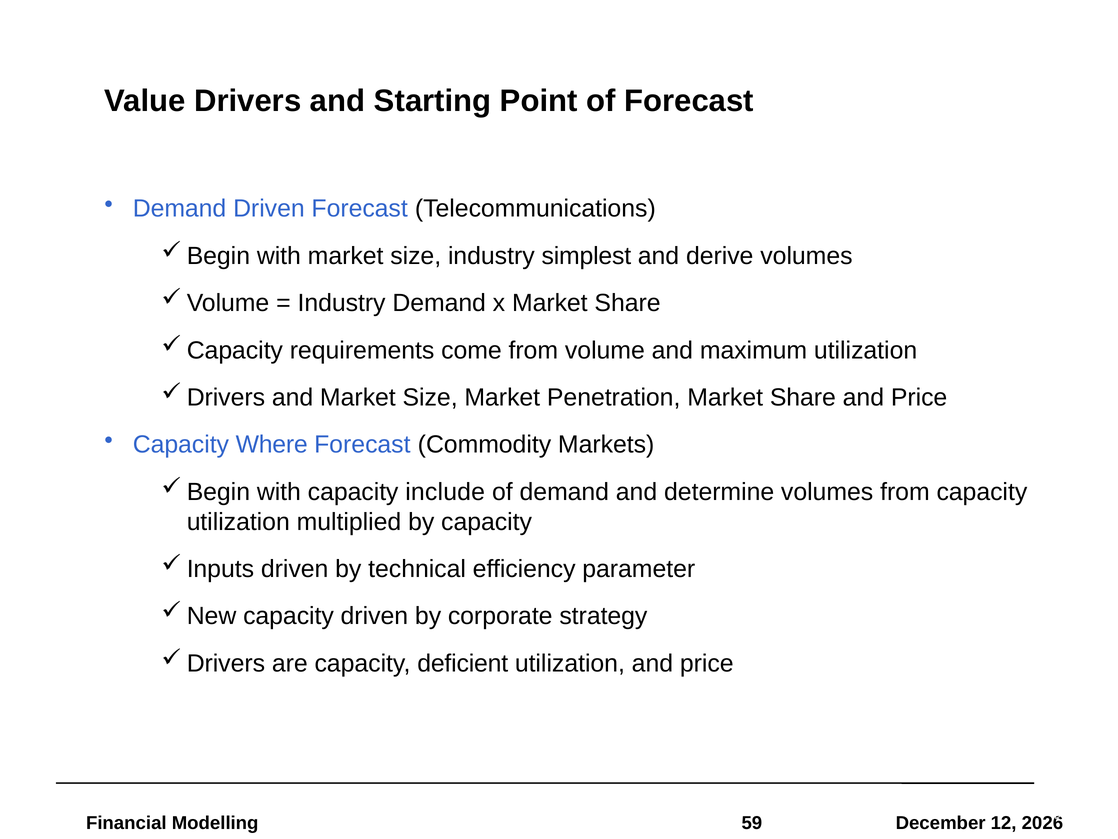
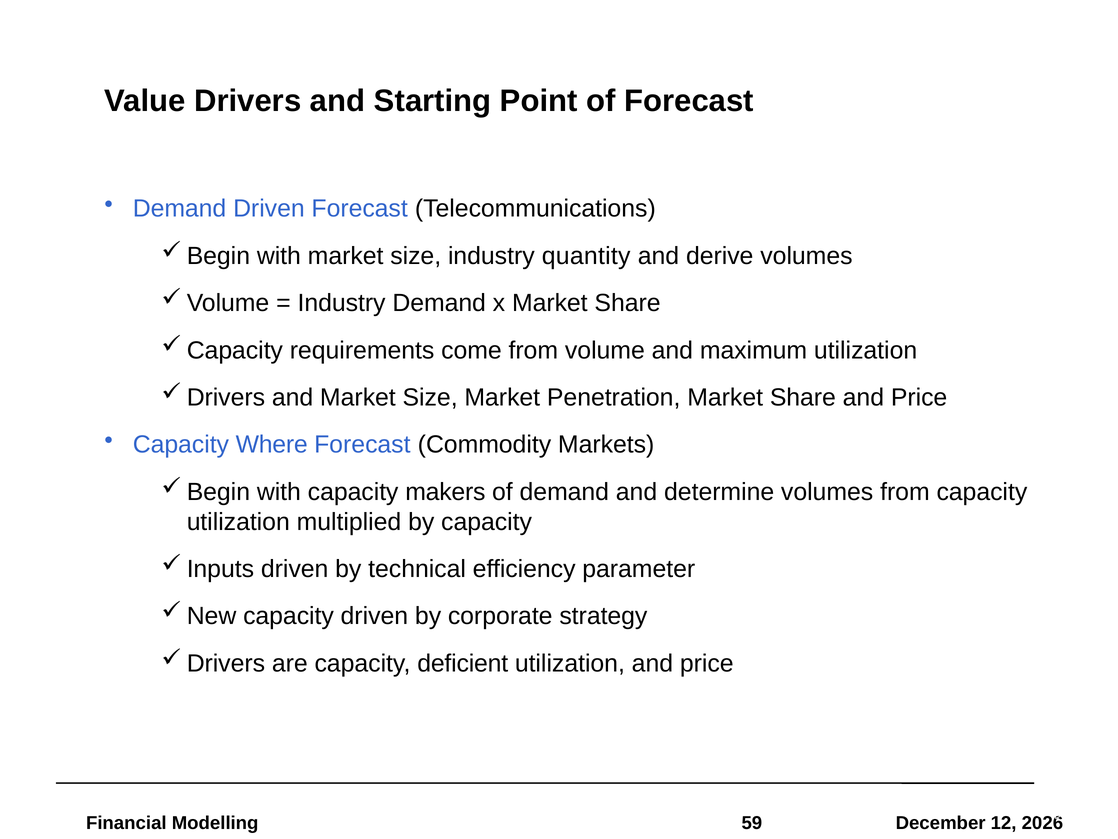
simplest: simplest -> quantity (586, 256)
include: include -> makers (445, 492)
